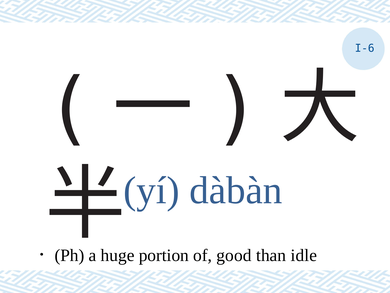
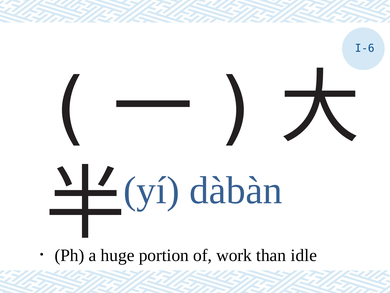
good: good -> work (234, 255)
